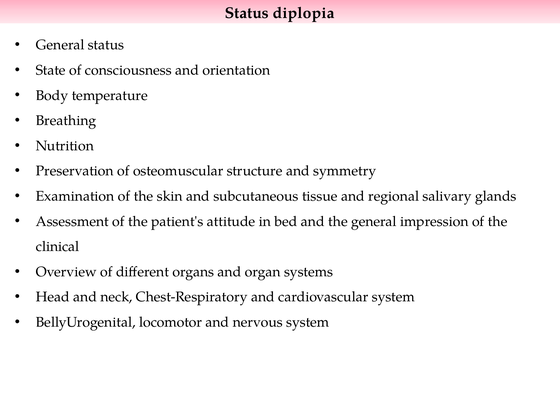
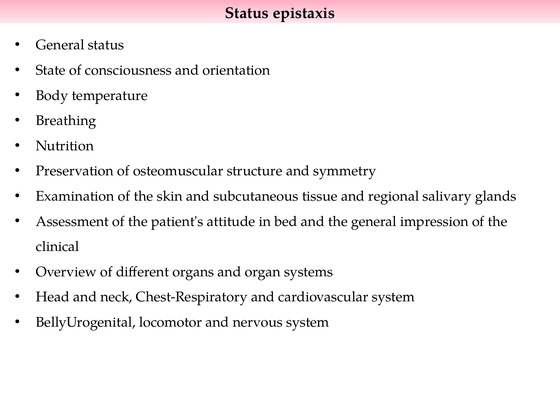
diplopia: diplopia -> epistaxis (304, 13)
